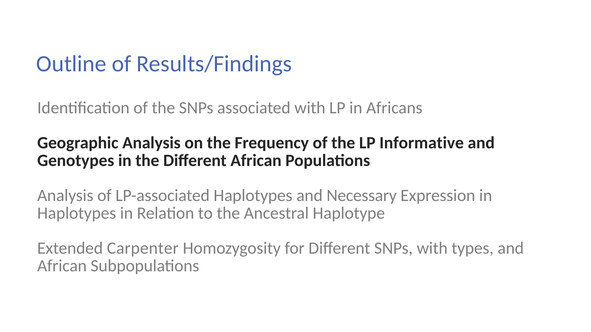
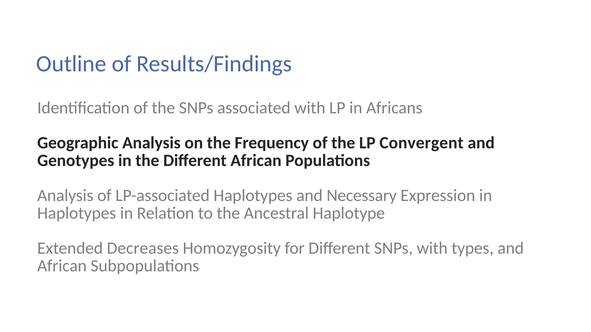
Informative: Informative -> Convergent (422, 143)
Carpenter: Carpenter -> Decreases (143, 248)
